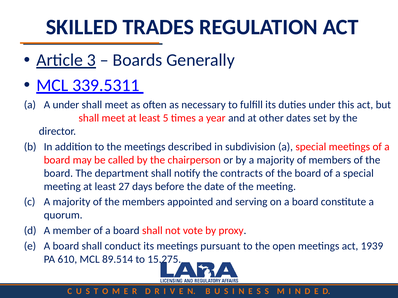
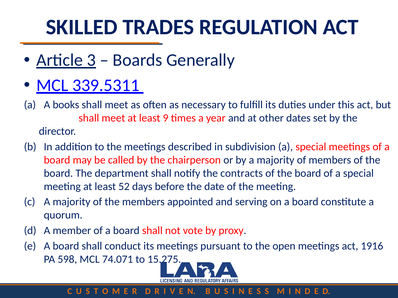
A under: under -> books (66, 105)
5: 5 -> 9 (166, 118)
27: 27 -> 52 (124, 187)
1939: 1939 -> 1916 (372, 246)
610: 610 -> 598 (67, 260)
89.514: 89.514 -> 74.071 (118, 260)
